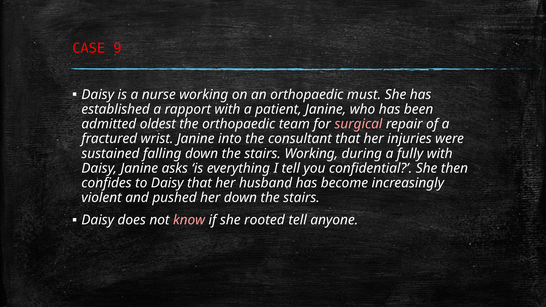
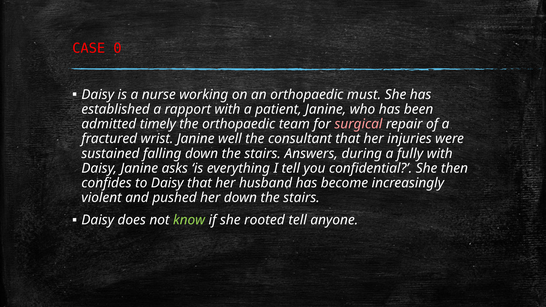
9: 9 -> 0 (117, 49)
oldest: oldest -> timely (158, 124)
into: into -> well (230, 139)
stairs Working: Working -> Answers (311, 154)
know colour: pink -> light green (189, 220)
